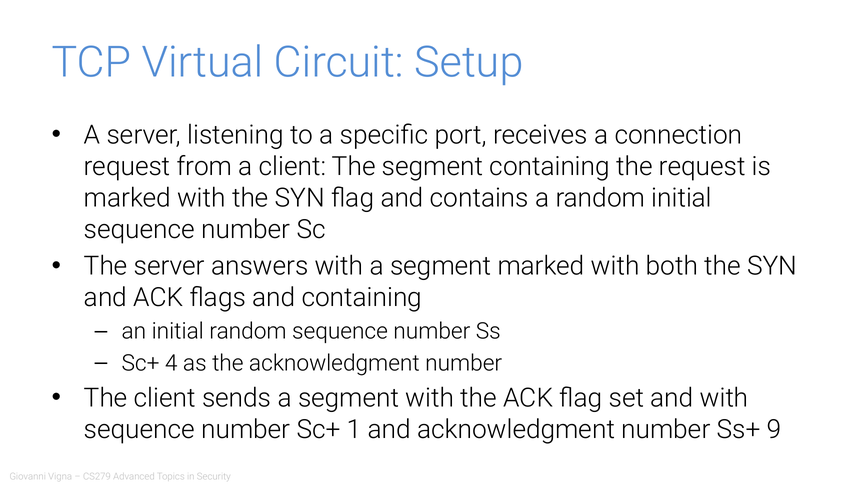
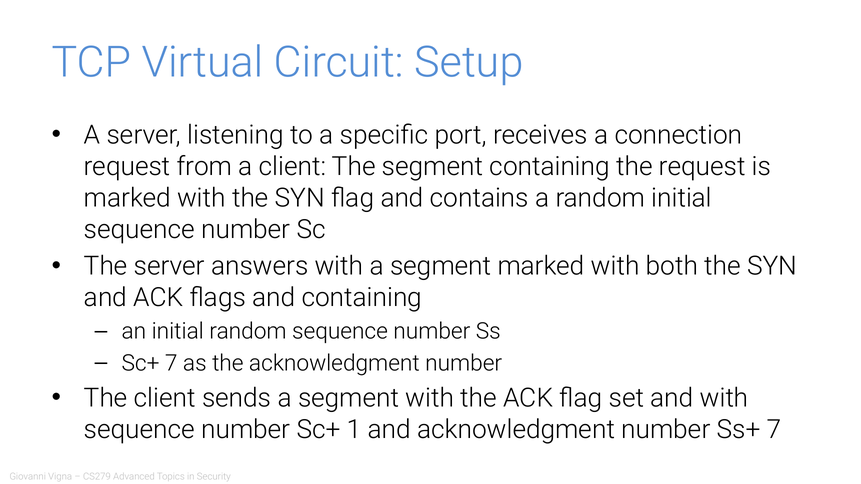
Sc+ 4: 4 -> 7 (171, 363)
Ss+ 9: 9 -> 7 (774, 430)
